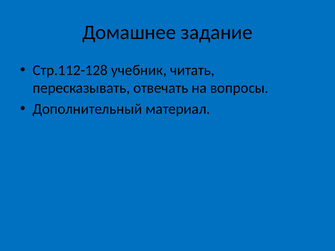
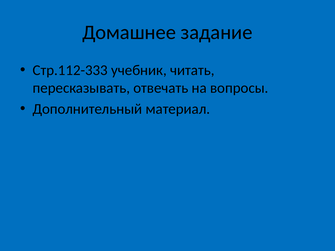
Стр.112-128: Стр.112-128 -> Стр.112-333 (70, 70)
